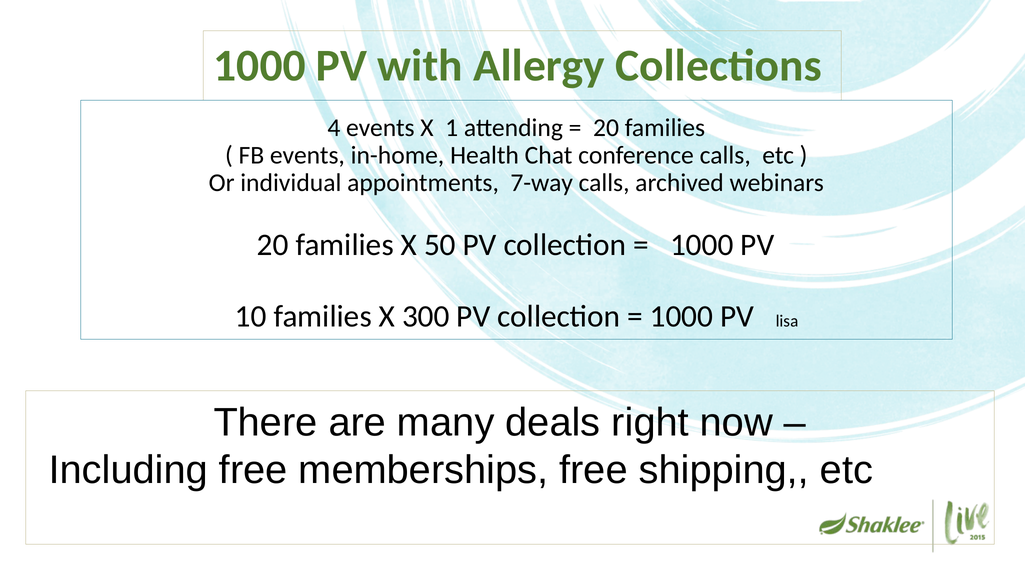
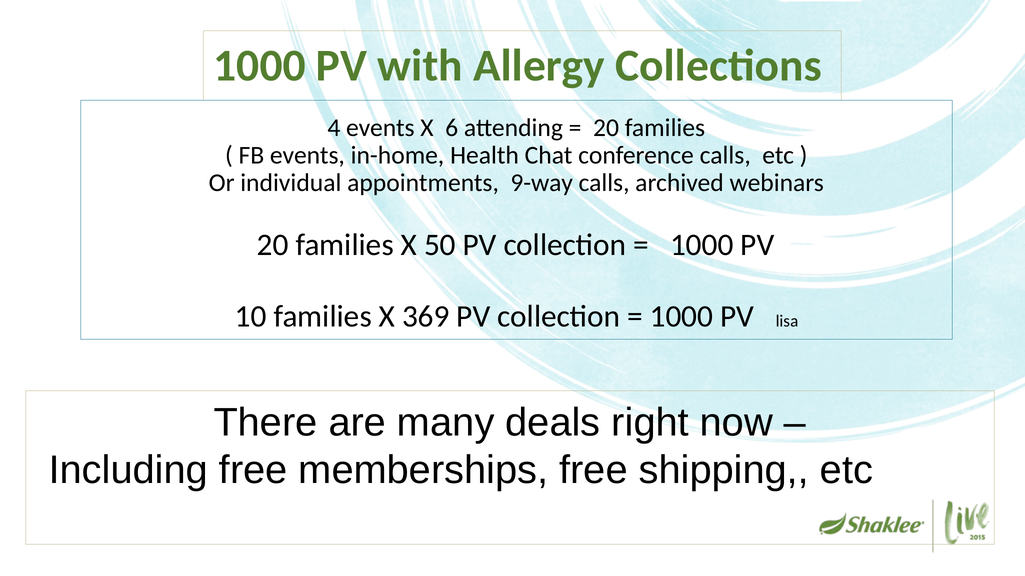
1: 1 -> 6 (452, 128)
7-way: 7-way -> 9-way (542, 183)
300: 300 -> 369 (426, 317)
